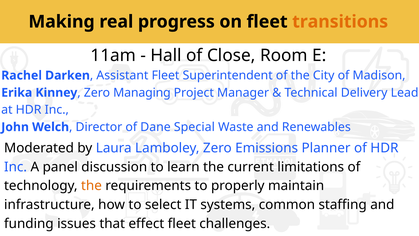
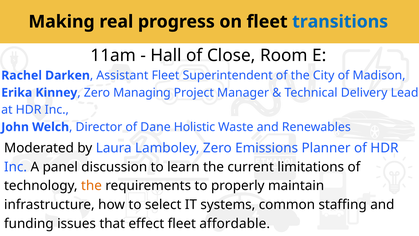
transitions colour: orange -> blue (340, 22)
Special: Special -> Holistic (194, 127)
challenges: challenges -> affordable (235, 223)
